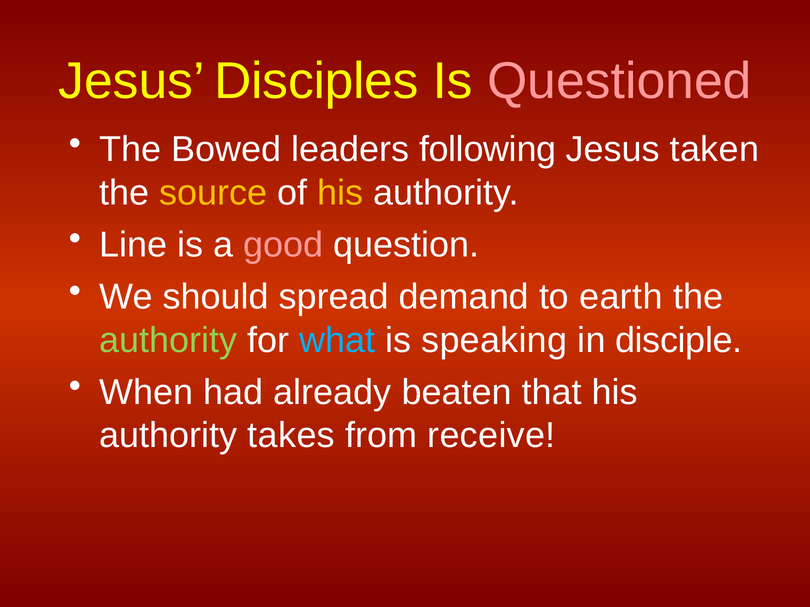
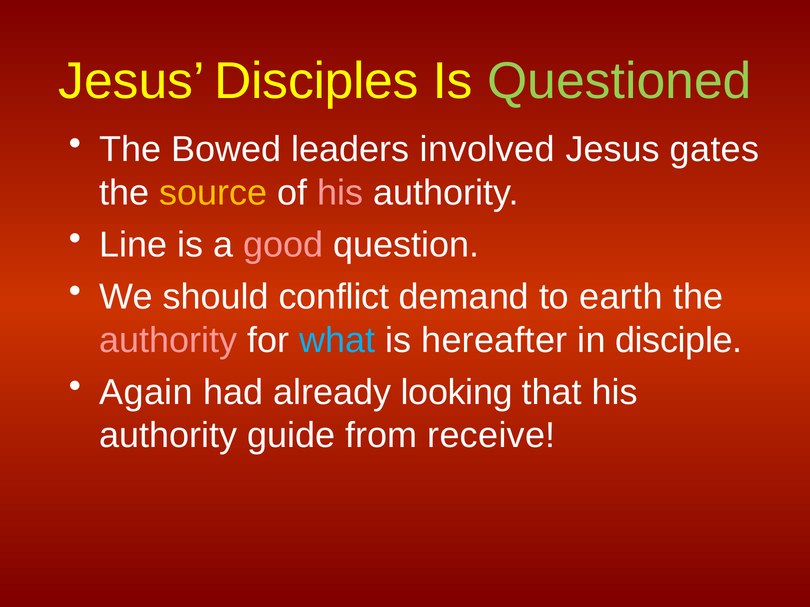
Questioned colour: pink -> light green (619, 81)
following: following -> involved (487, 150)
taken: taken -> gates (715, 150)
his colour: yellow -> pink (340, 193)
spread: spread -> conflict (334, 297)
authority colour: light green -> pink (168, 341)
speaking: speaking -> hereafter (494, 341)
When: When -> Again (146, 393)
beaten: beaten -> looking (457, 393)
takes: takes -> guide (291, 436)
